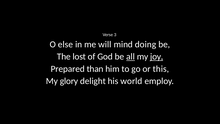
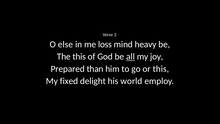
will: will -> loss (105, 44)
doing: doing -> heavy (146, 44)
The lost: lost -> this (79, 56)
joy underline: present -> none (157, 56)
glory: glory -> fixed (69, 81)
